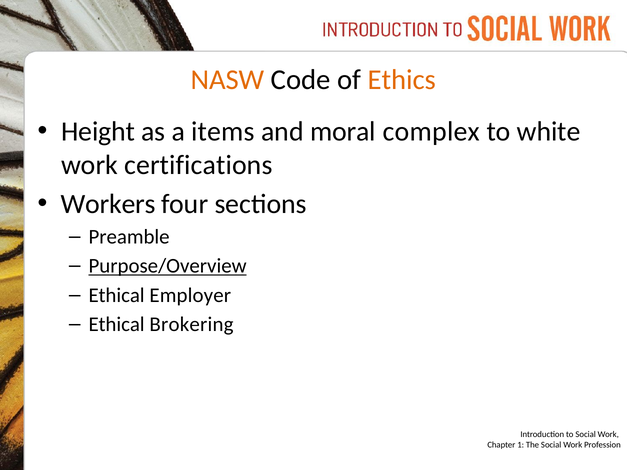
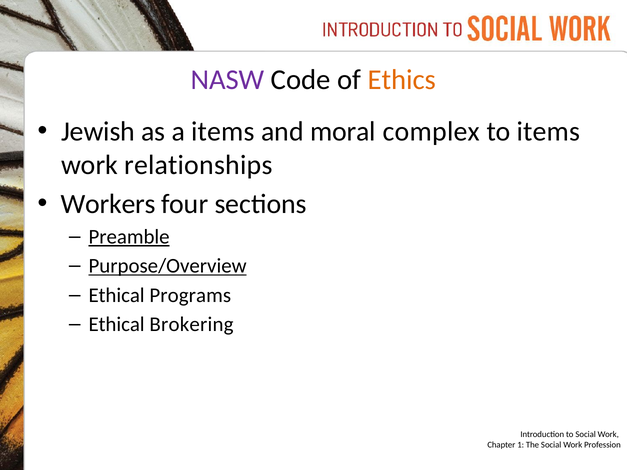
NASW colour: orange -> purple (228, 80)
Height: Height -> Jewish (98, 132)
to white: white -> items (549, 132)
certifications: certifications -> relationships (198, 165)
Preamble underline: none -> present (129, 237)
Employer: Employer -> Programs (190, 295)
